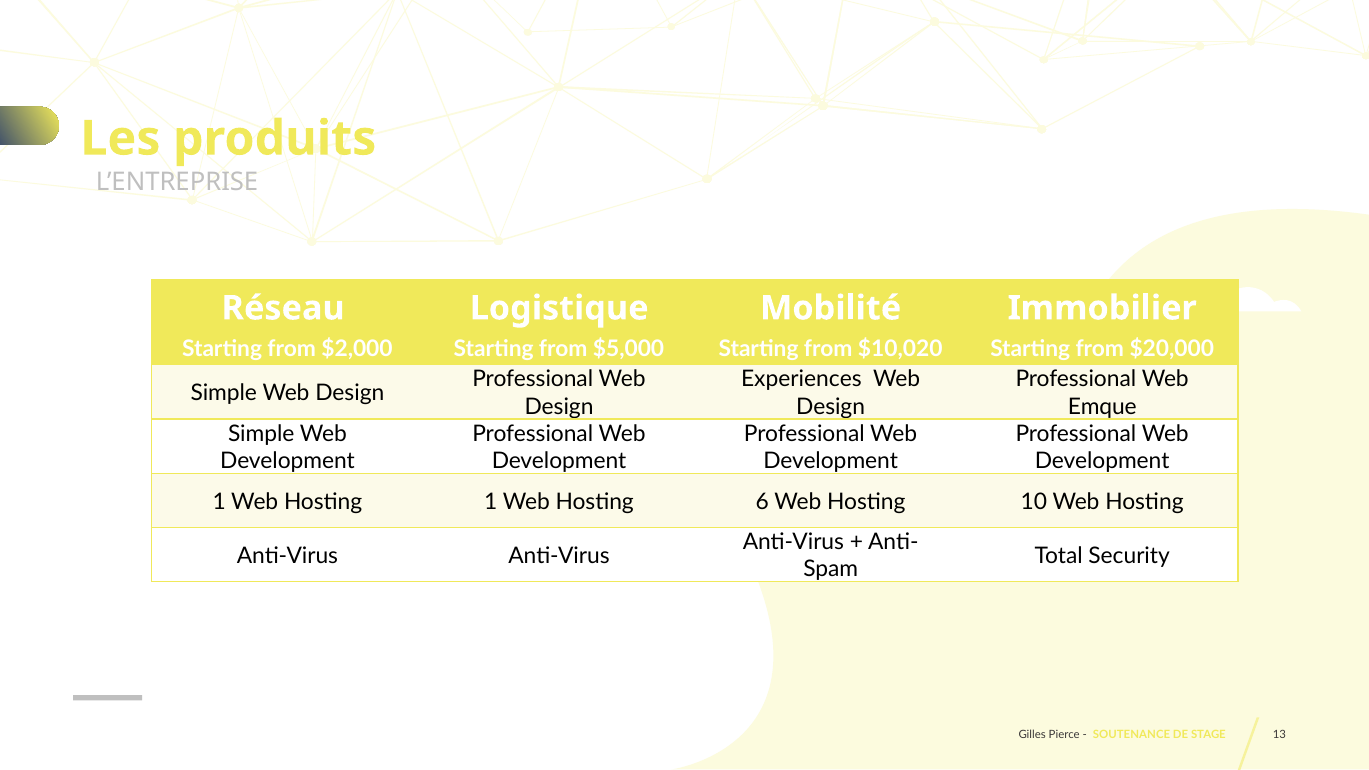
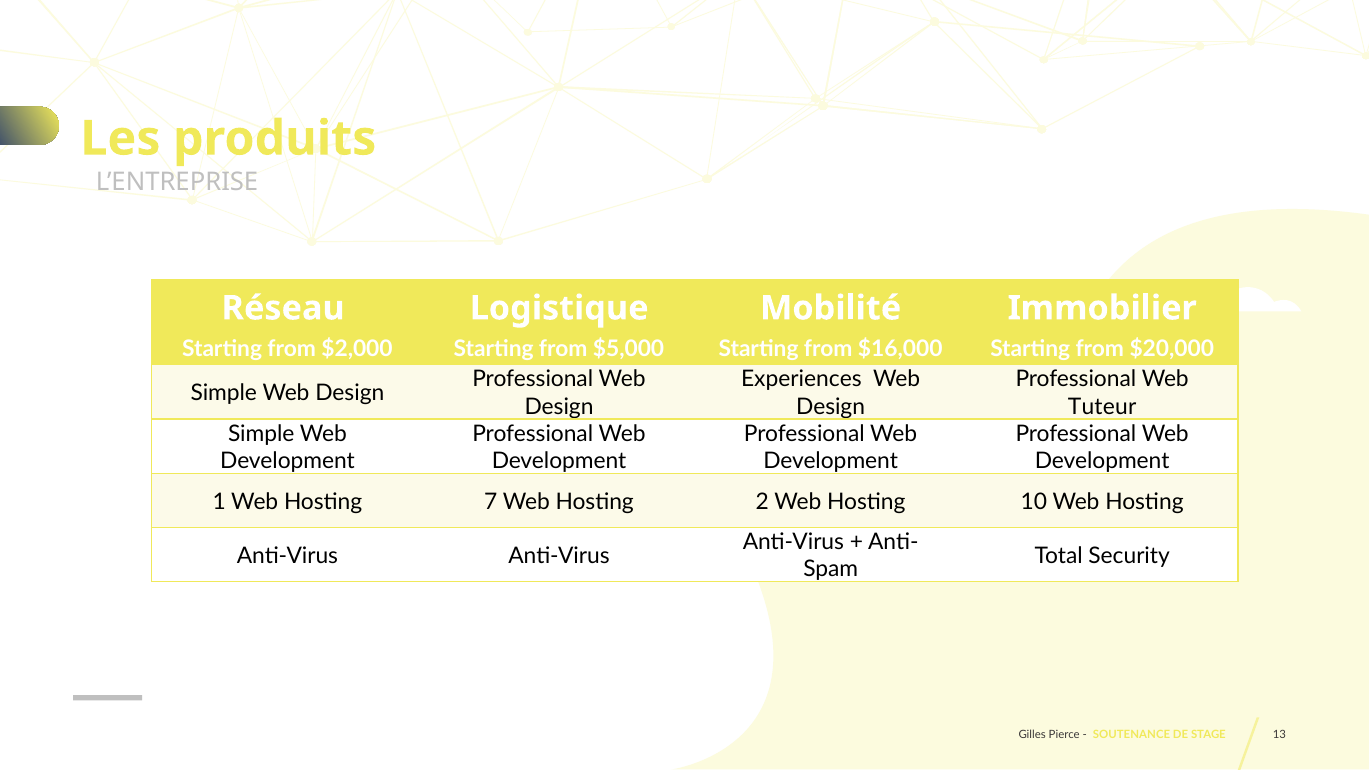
$10,020: $10,020 -> $16,000 (900, 349)
Emque: Emque -> Tuteur (1102, 407)
Hosting 1: 1 -> 7 (491, 502)
6: 6 -> 2 (762, 502)
